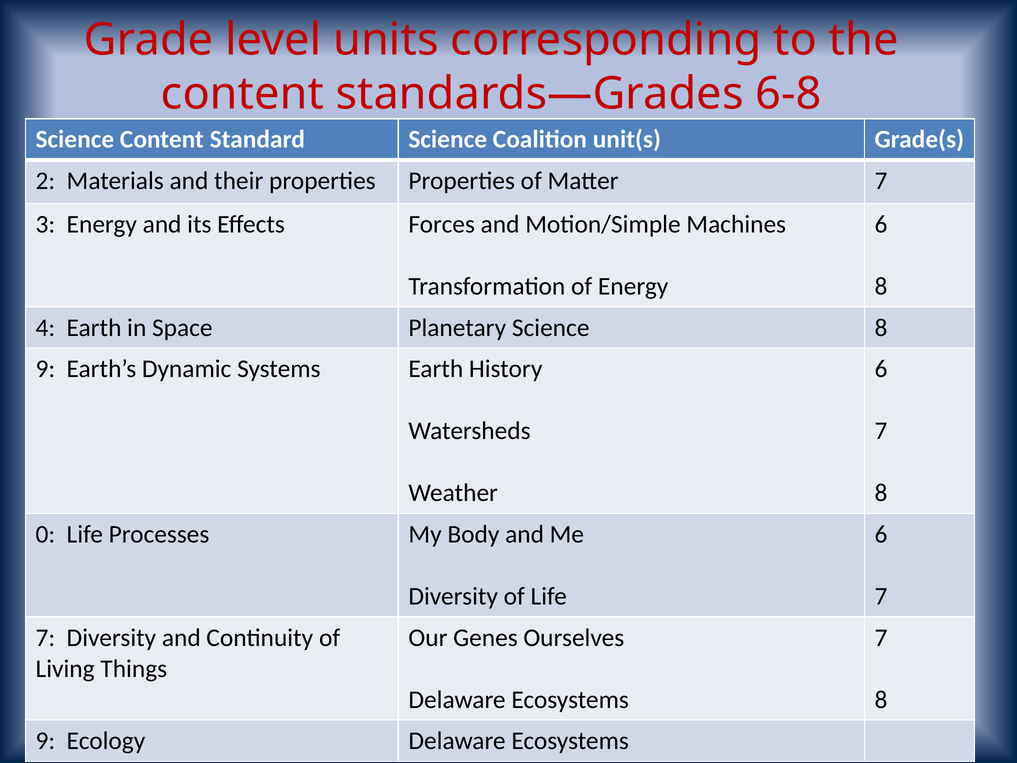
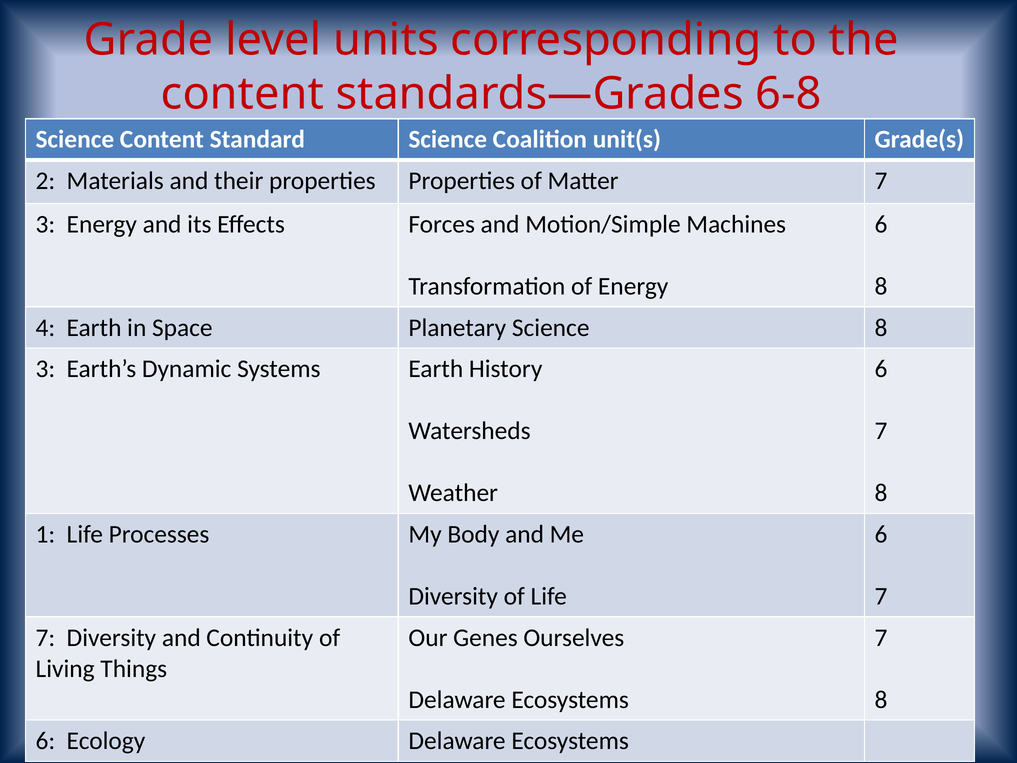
9: 9 -> 3 (45, 369)
0: 0 -> 1 (45, 534)
9: 9 -> 6 (45, 741)
